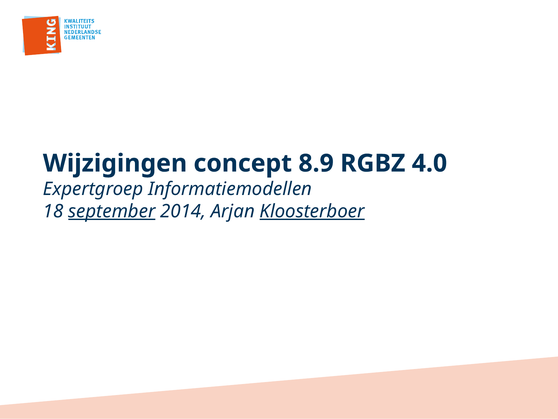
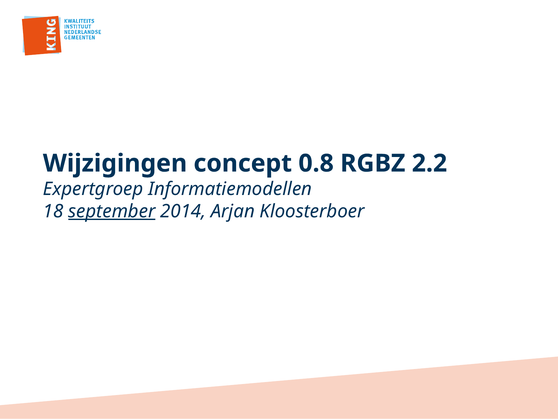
8.9: 8.9 -> 0.8 (316, 163)
4.0: 4.0 -> 2.2 (429, 163)
Kloosterboer underline: present -> none (312, 211)
